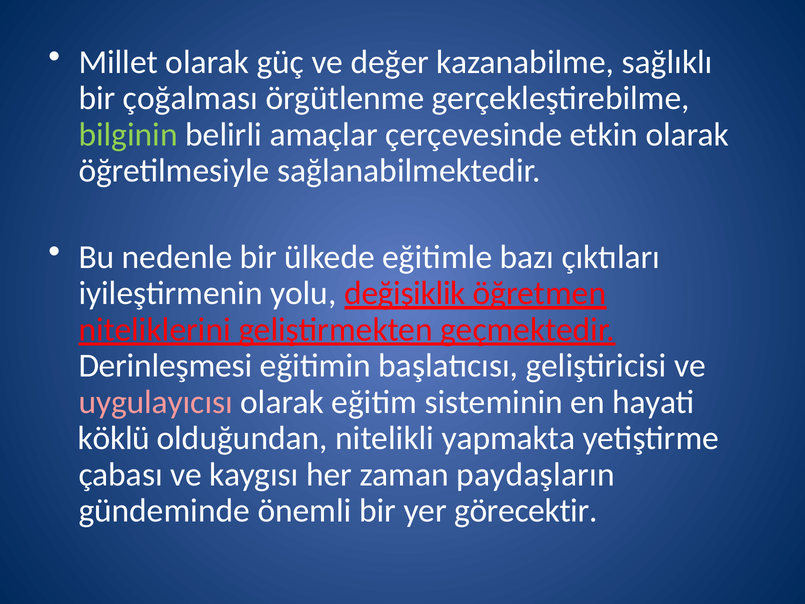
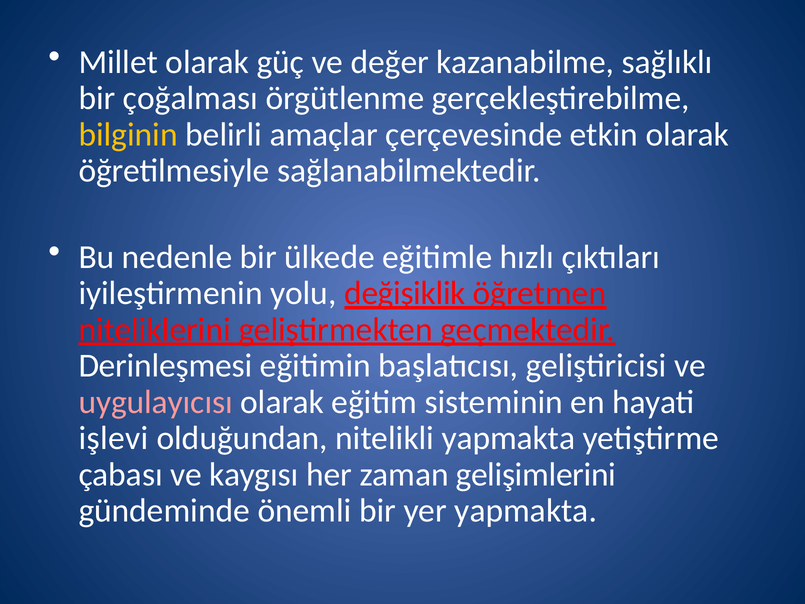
bilginin colour: light green -> yellow (128, 135)
bazı: bazı -> hızlı (527, 257)
köklü: köklü -> işlevi (114, 438)
paydaşların: paydaşların -> gelişimlerini (536, 474)
yer görecektir: görecektir -> yapmakta (526, 511)
